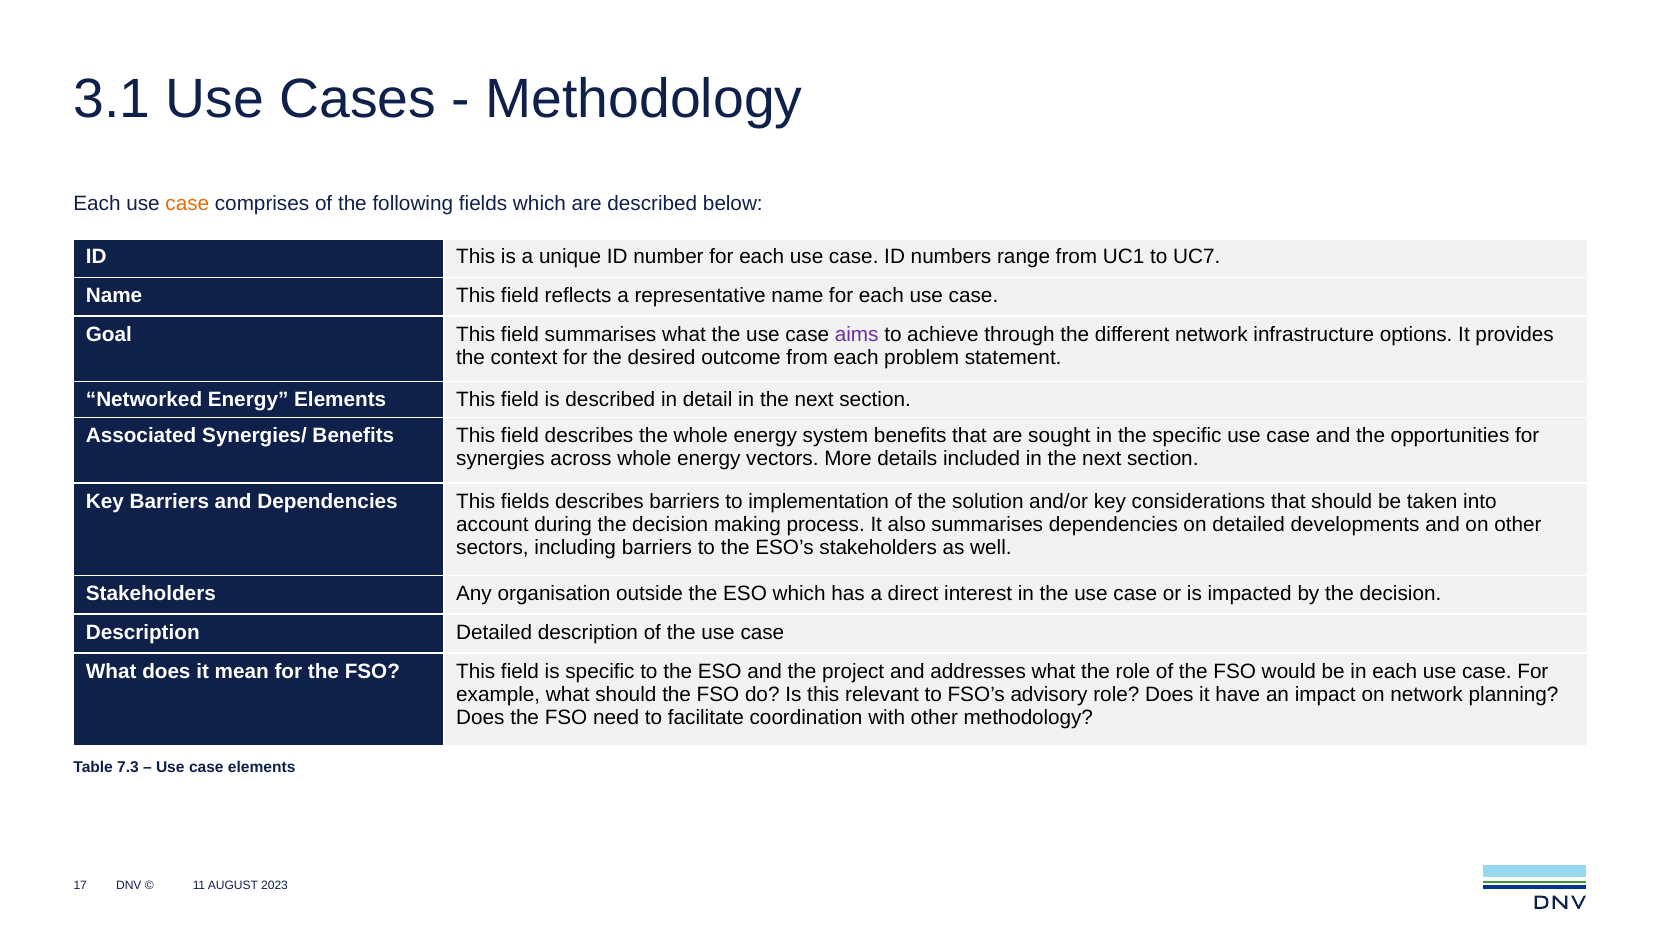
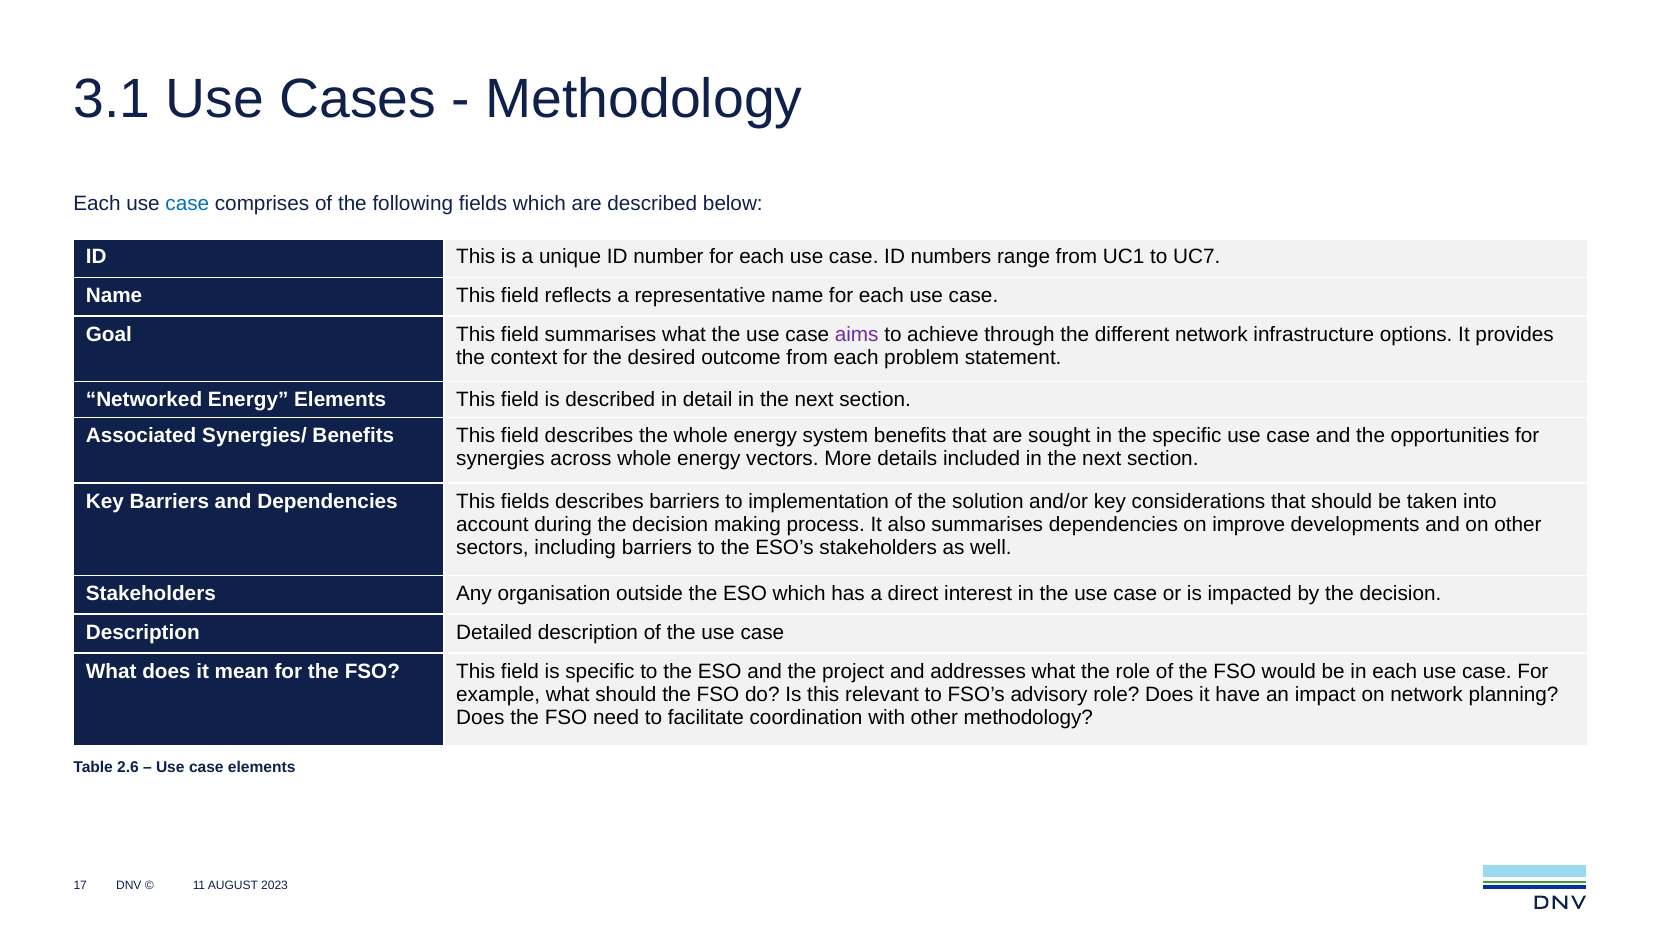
case colour: orange -> blue (187, 203)
on detailed: detailed -> improve (1249, 524)
7.3: 7.3 -> 2.6 (128, 767)
